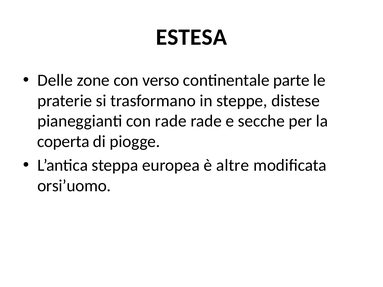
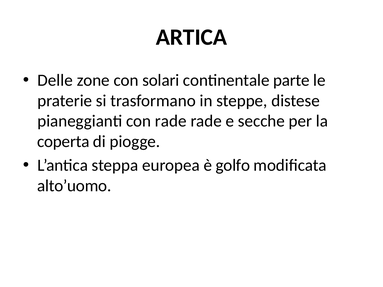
ESTESA: ESTESA -> ARTICA (191, 37)
verso: verso -> solari (161, 80)
altre: altre -> golfo (233, 165)
orsi’uomo: orsi’uomo -> alto’uomo (74, 186)
